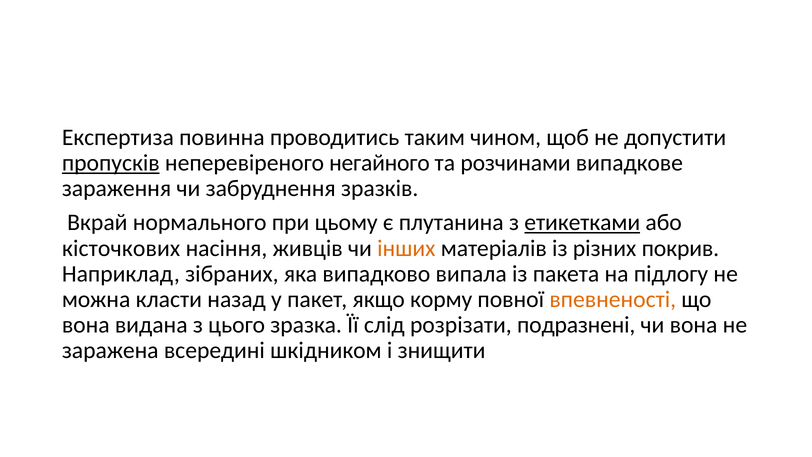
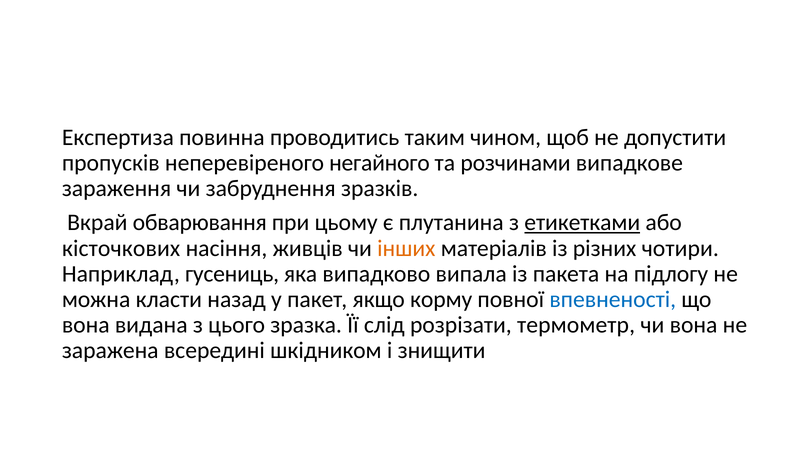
пропусків underline: present -> none (111, 163)
нормального: нормального -> обварювання (200, 222)
покрив: покрив -> чотири (680, 248)
зібраних: зібраних -> гусениць (232, 274)
впевненості colour: orange -> blue (613, 299)
подразнені: подразнені -> термометр (576, 325)
